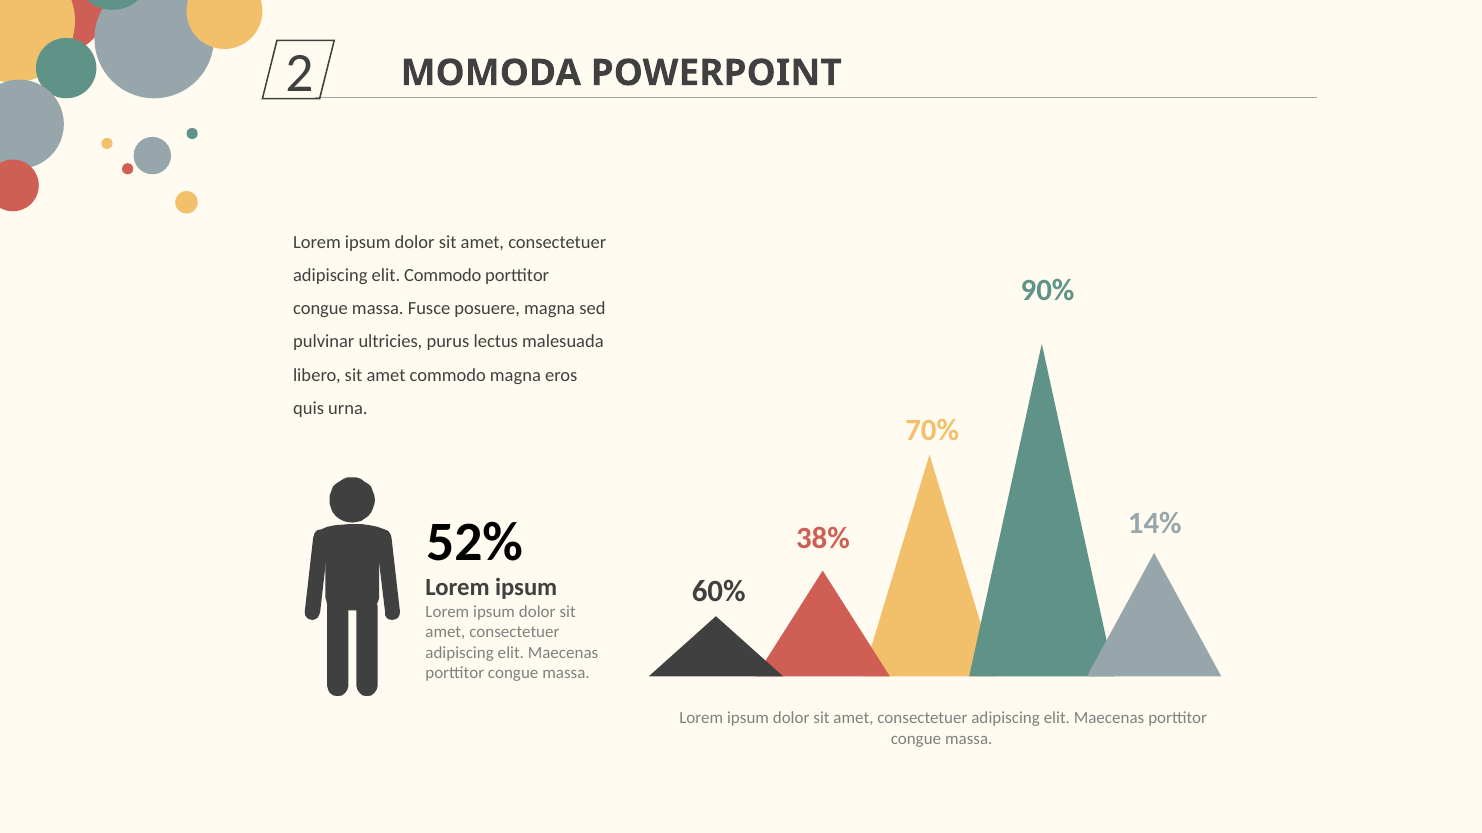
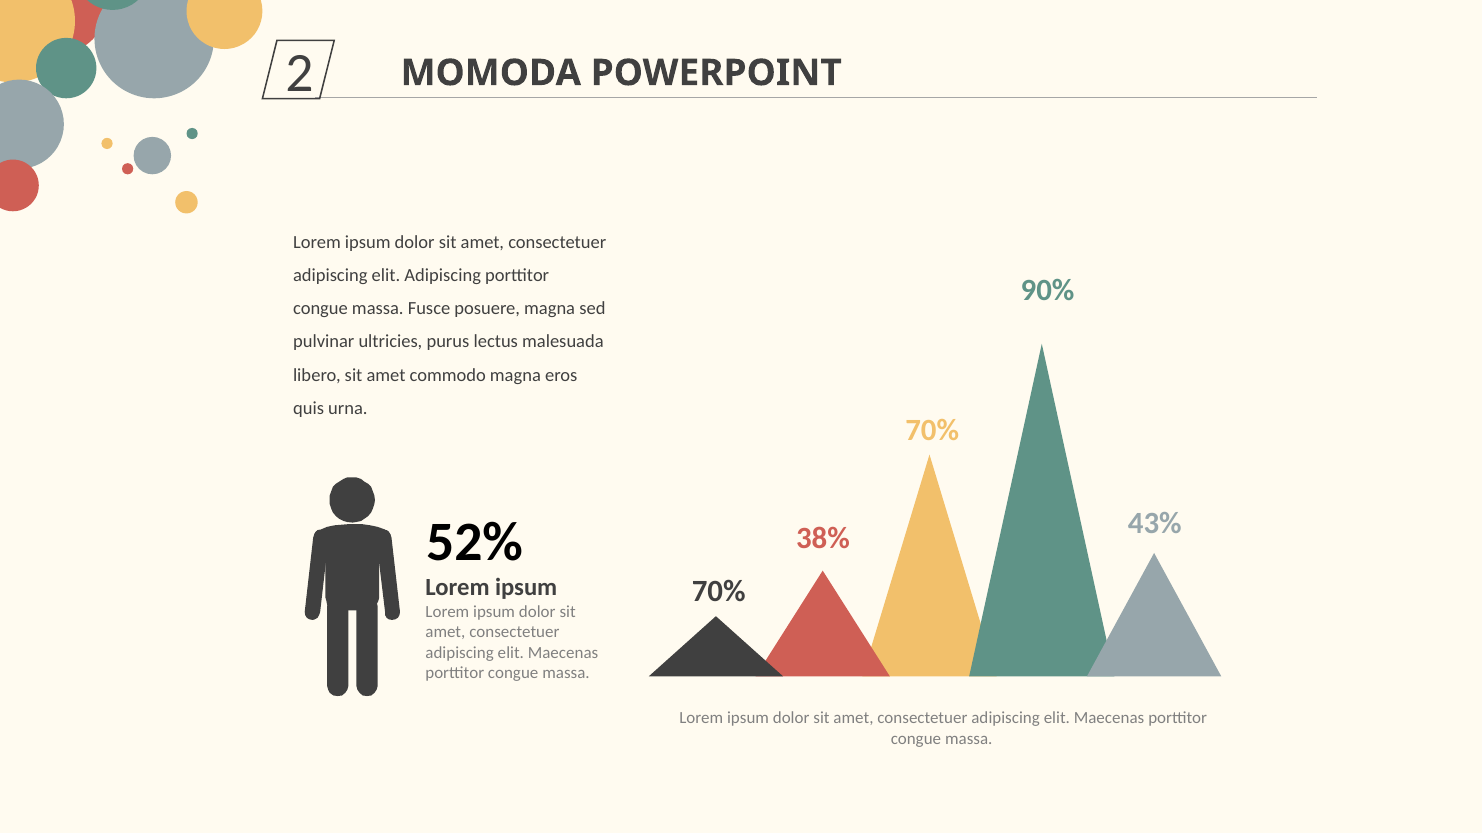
elit Commodo: Commodo -> Adipiscing (443, 275)
14%: 14% -> 43% (1155, 524)
60%: 60% -> 70% (719, 592)
